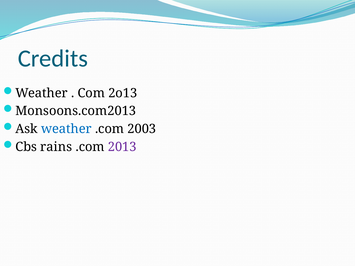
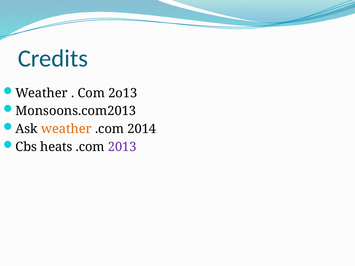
weather colour: blue -> orange (66, 129)
2003: 2003 -> 2014 (142, 129)
rains: rains -> heats (56, 147)
